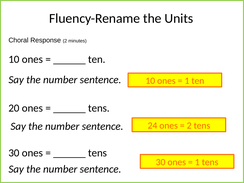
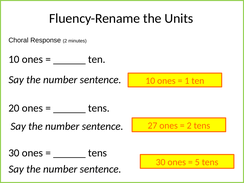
24: 24 -> 27 (152, 125)
1: 1 -> 5 (197, 162)
